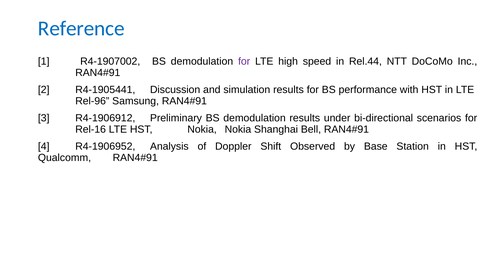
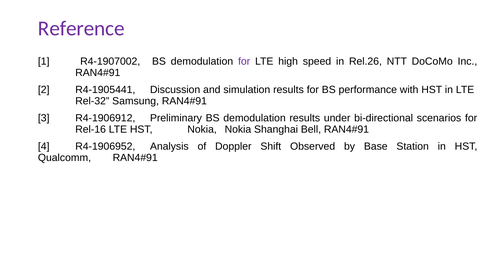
Reference colour: blue -> purple (81, 28)
Rel.44: Rel.44 -> Rel.26 (365, 61)
Rel-96: Rel-96 -> Rel-32 (92, 101)
